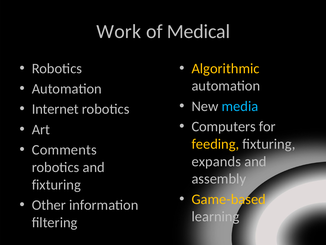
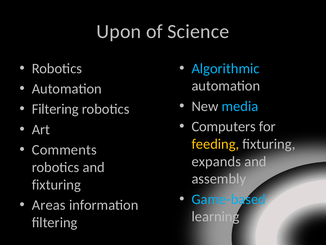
Work: Work -> Upon (119, 32)
Medical: Medical -> Science (198, 32)
Algorithmic colour: yellow -> light blue (226, 68)
Internet: Internet -> Filtering (55, 109)
Game-based colour: yellow -> light blue (229, 199)
Other: Other -> Areas (49, 205)
